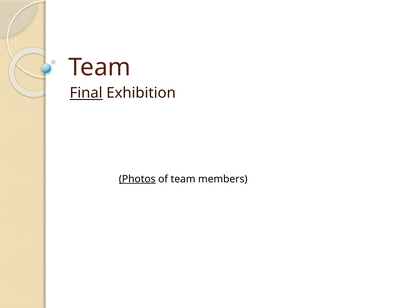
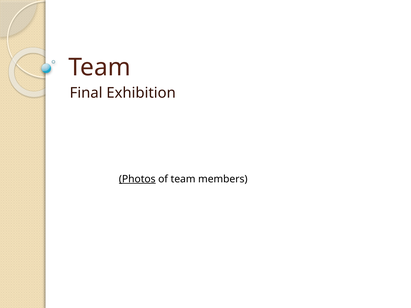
Final underline: present -> none (86, 93)
